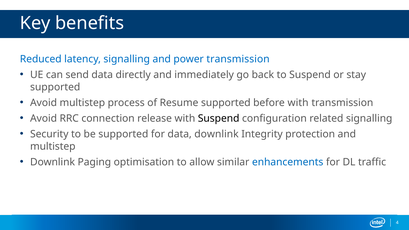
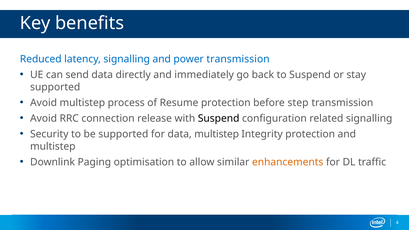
Resume supported: supported -> protection (226, 103)
before with: with -> step (298, 103)
data downlink: downlink -> multistep (217, 134)
enhancements colour: blue -> orange (288, 162)
